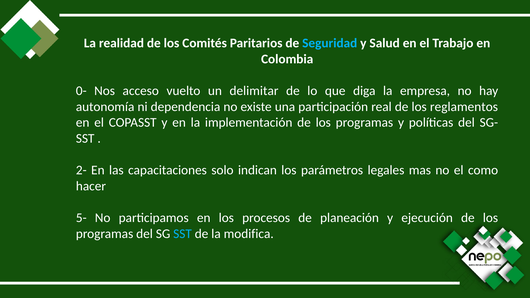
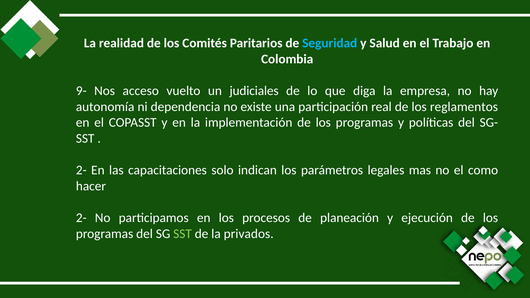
0-: 0- -> 9- (81, 91)
delimitar: delimitar -> judiciales (254, 91)
5-: 5- -> 2- (81, 218)
SST colour: light blue -> light green (183, 234)
modifica: modifica -> privados (249, 234)
